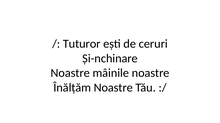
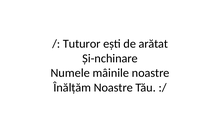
ceruri: ceruri -> arătat (153, 44)
Noastre: Noastre -> Numele (70, 73)
